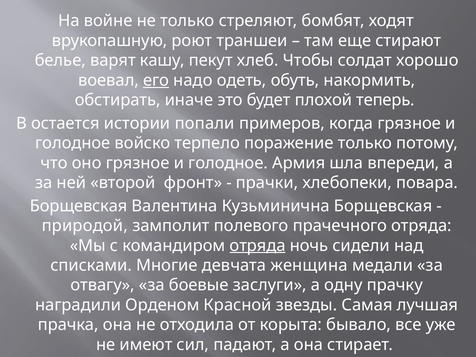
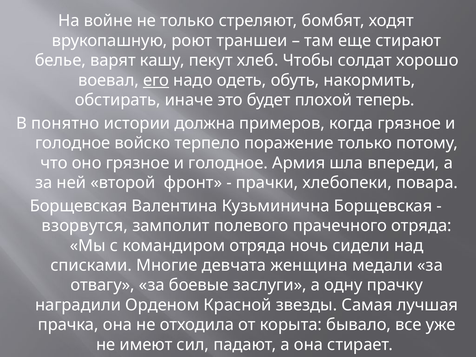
остается: остается -> понятно (65, 123)
попали: попали -> должна (205, 123)
природой: природой -> взорвутся (85, 226)
отряда underline: present -> none (258, 246)
